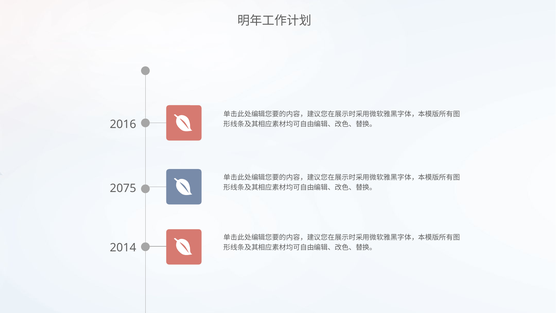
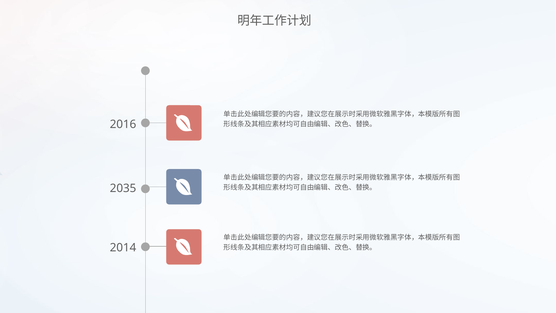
2075: 2075 -> 2035 (123, 188)
